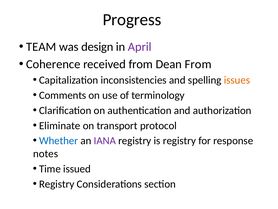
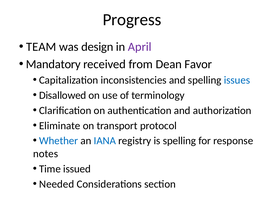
Coherence: Coherence -> Mandatory (53, 64)
Dean From: From -> Favor (198, 64)
issues colour: orange -> blue (237, 80)
Comments: Comments -> Disallowed (63, 95)
IANA colour: purple -> blue (105, 140)
is registry: registry -> spelling (179, 140)
Registry: Registry -> Needed (57, 184)
